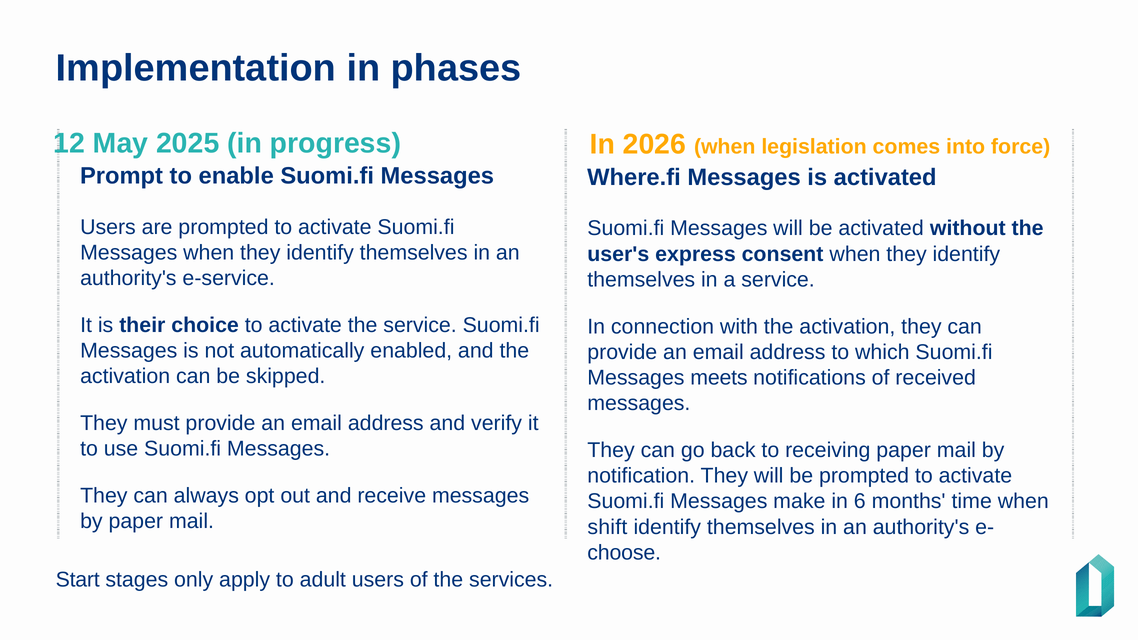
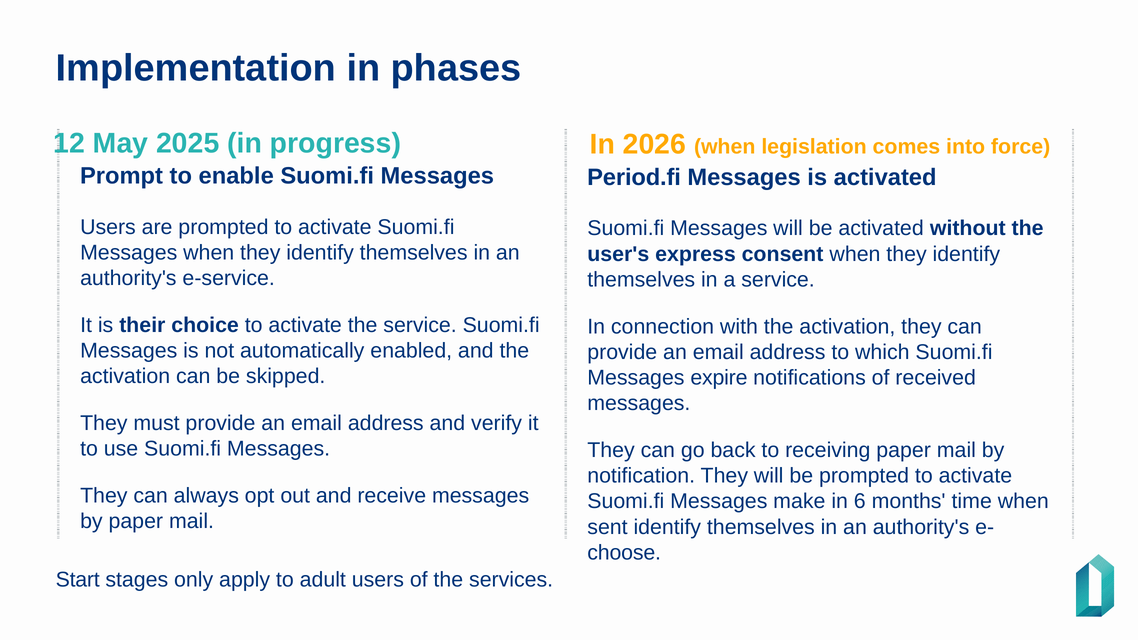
Where.fi: Where.fi -> Period.fi (634, 177)
meets: meets -> expire (719, 378)
shift: shift -> sent (607, 527)
